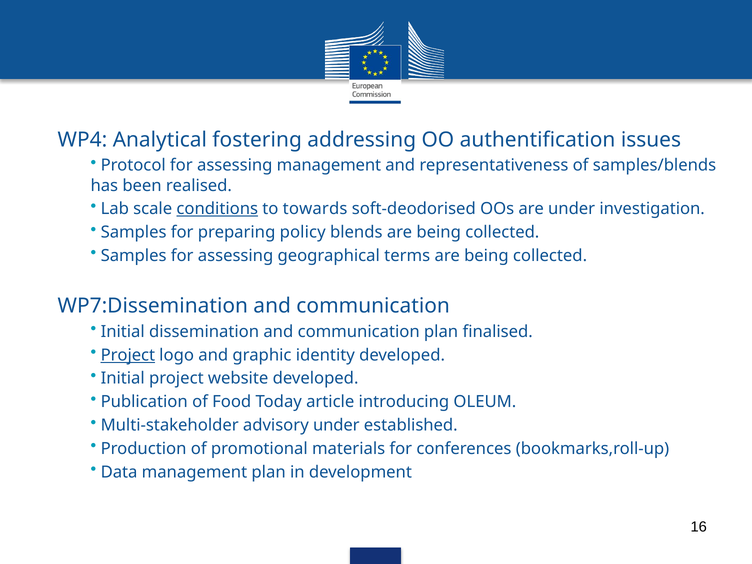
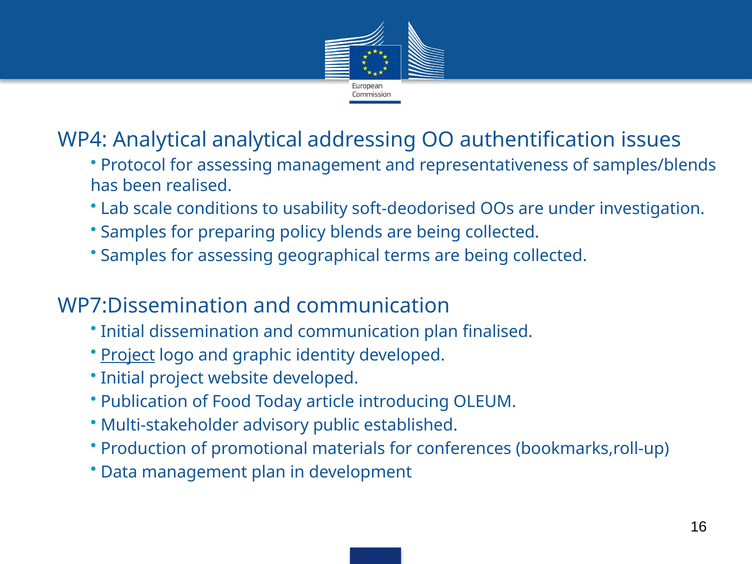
Analytical fostering: fostering -> analytical (257, 140)
conditions underline: present -> none (217, 209)
towards: towards -> usability (315, 209)
advisory under: under -> public (336, 425)
